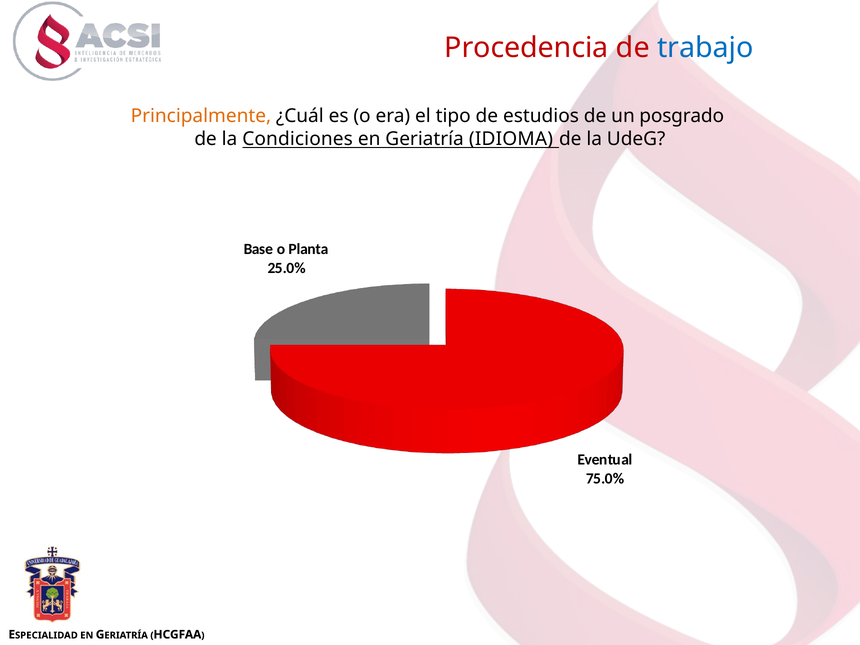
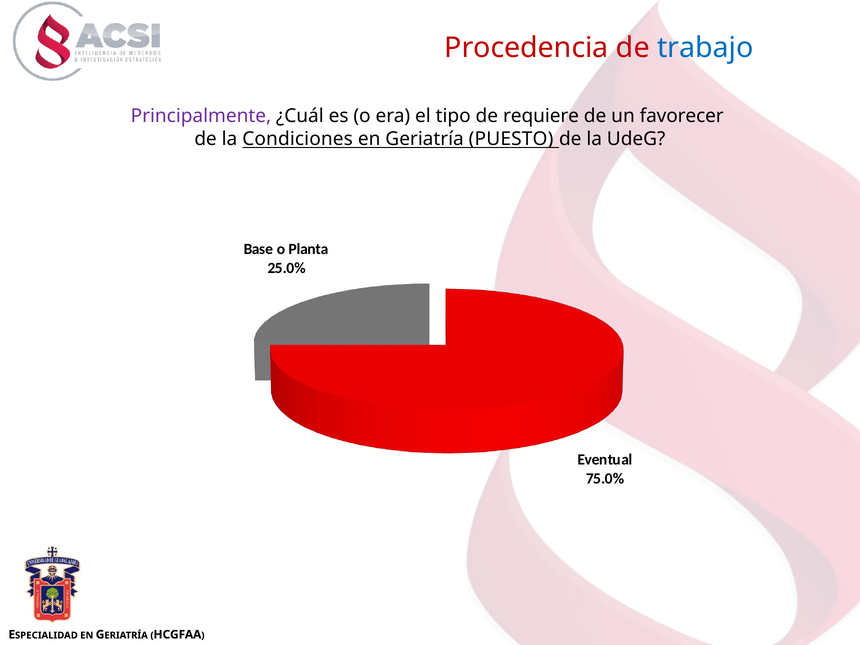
Principalmente colour: orange -> purple (201, 116)
estudios: estudios -> requiere (541, 116)
posgrado: posgrado -> favorecer (682, 116)
IDIOMA: IDIOMA -> PUESTO (511, 139)
